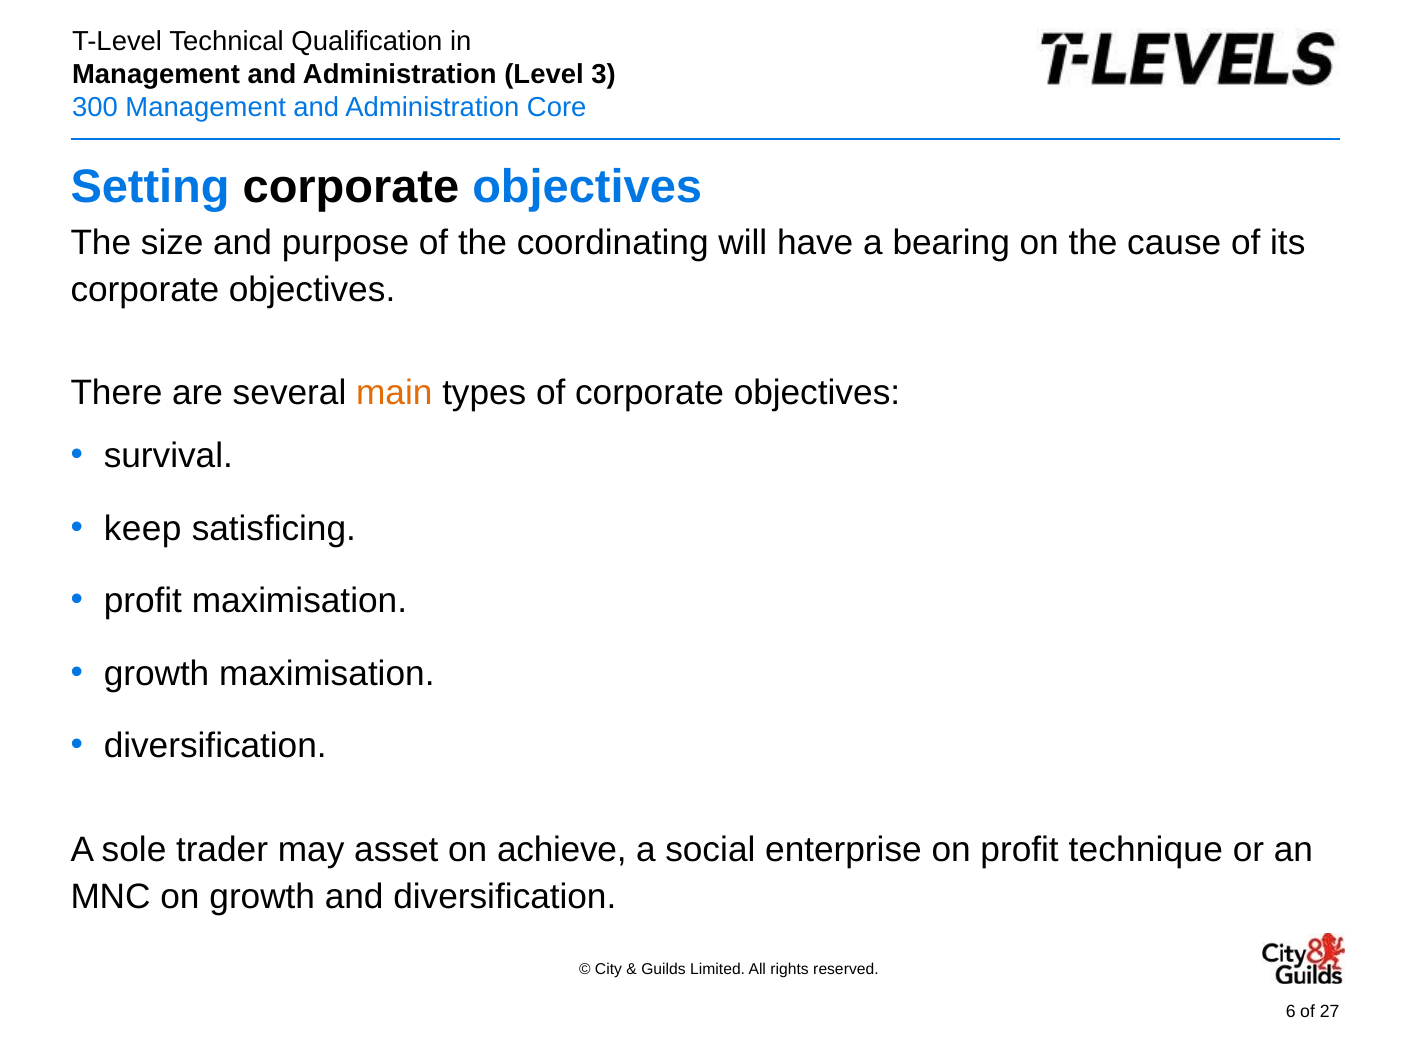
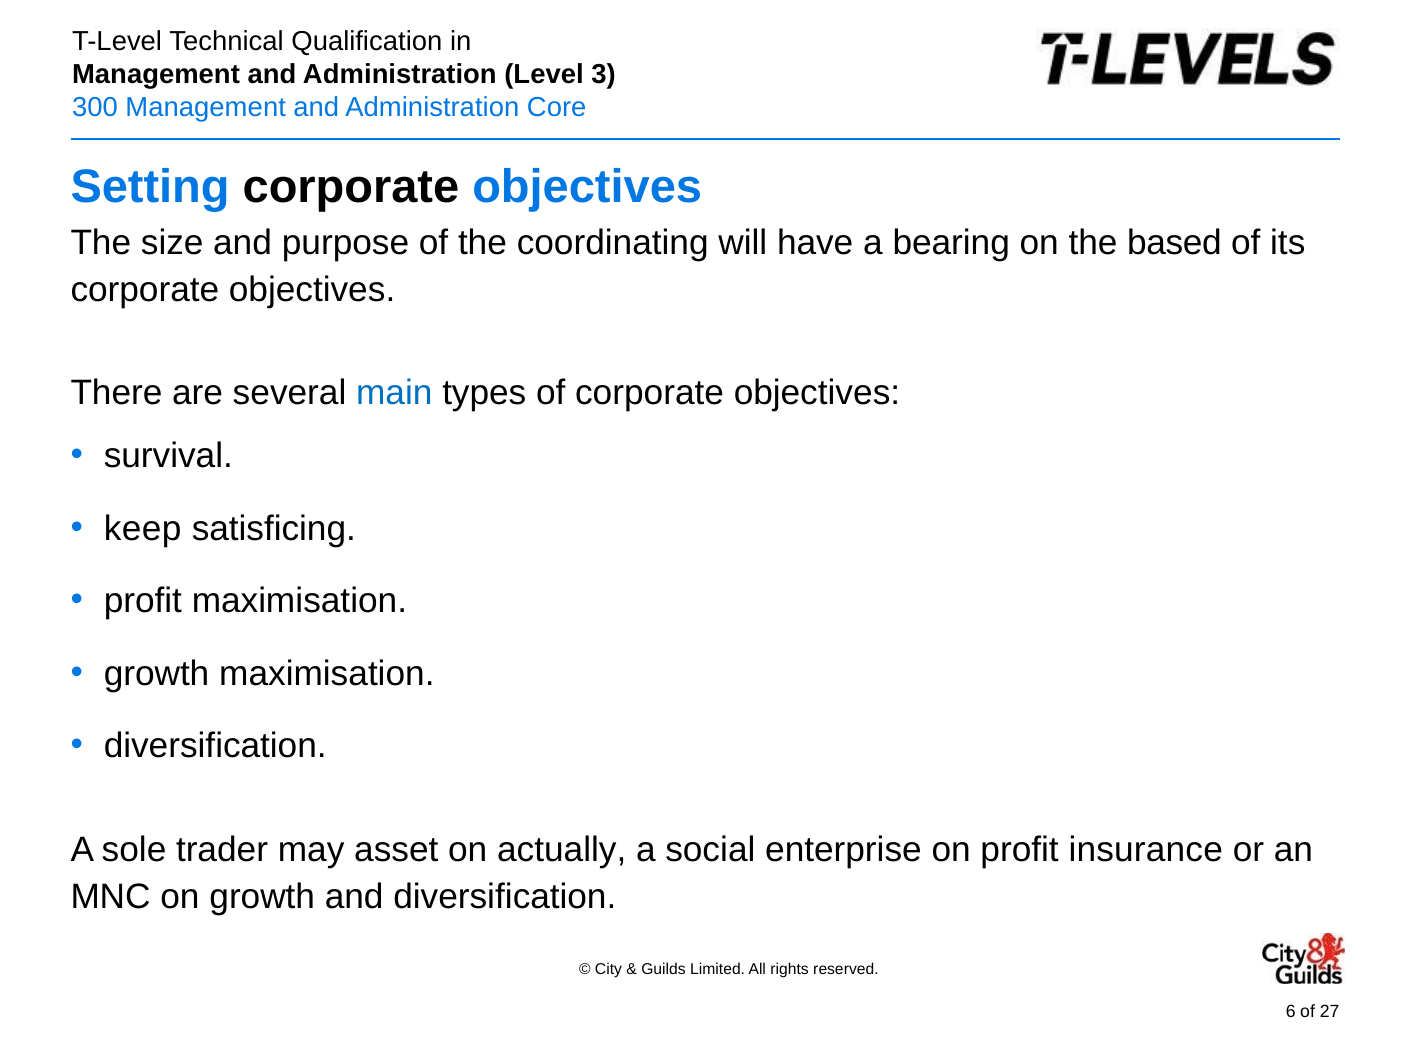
cause: cause -> based (1174, 243)
main colour: orange -> blue (394, 393)
achieve: achieve -> actually (562, 849)
technique: technique -> insurance (1146, 849)
